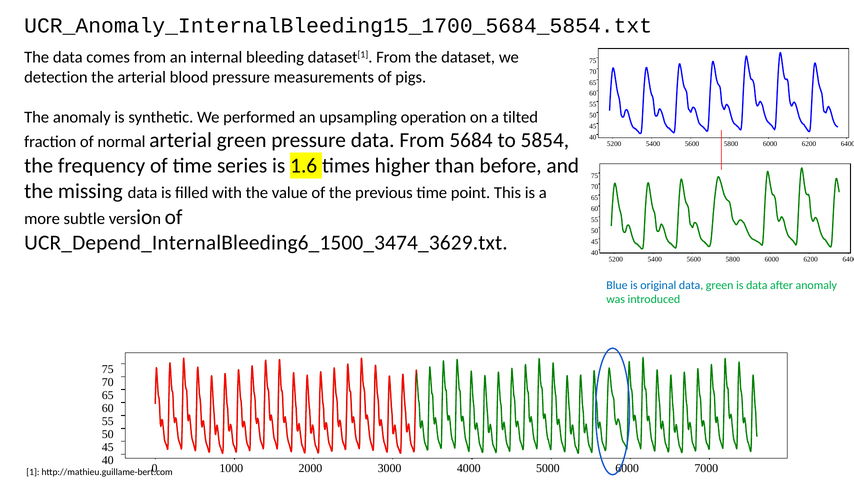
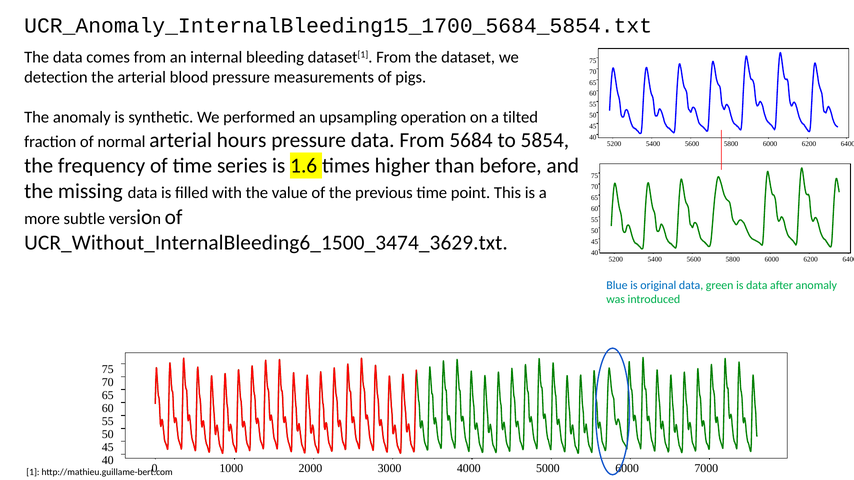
arterial green: green -> hours (242, 140)
UCR_Depend_InternalBleeding6_1500_3474_3629.txt: UCR_Depend_InternalBleeding6_1500_3474_3629.txt -> UCR_Without_InternalBleeding6_1500_3474_3629.txt (266, 243)
